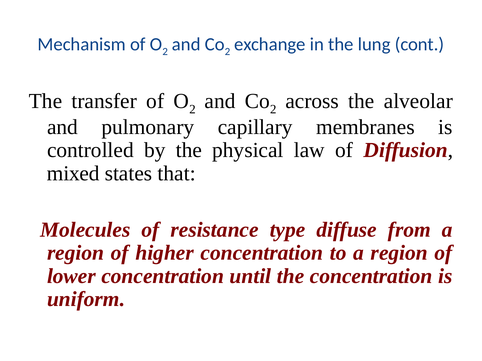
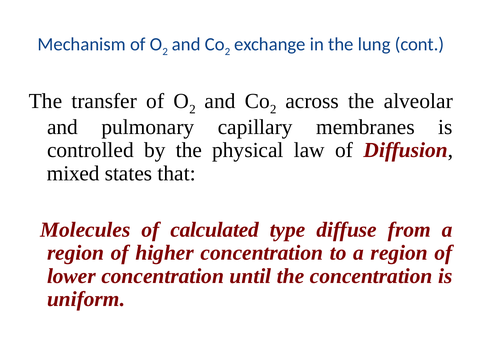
resistance: resistance -> calculated (215, 230)
